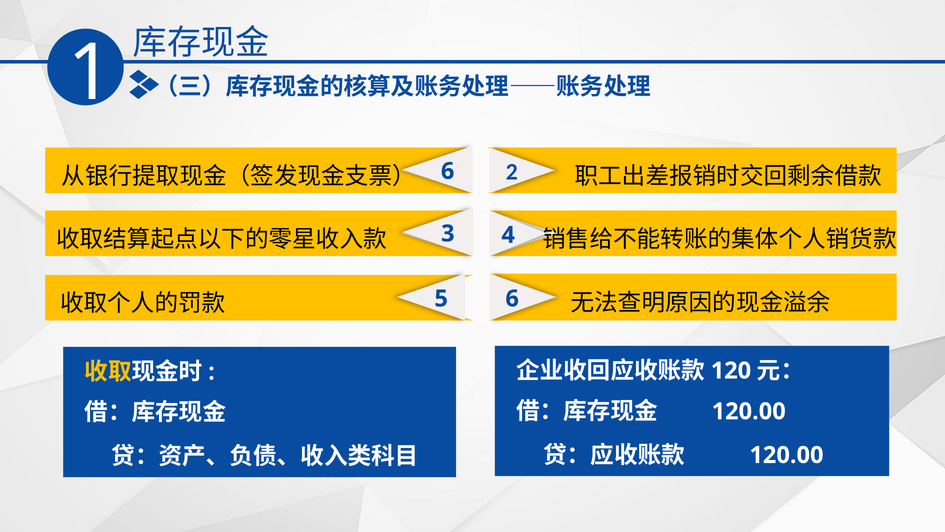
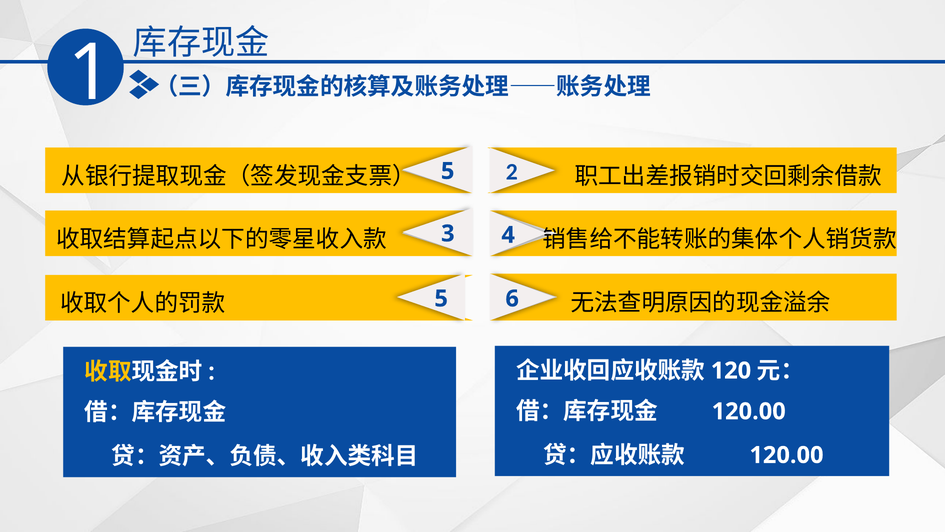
6: 6 -> 5 (448, 171)
